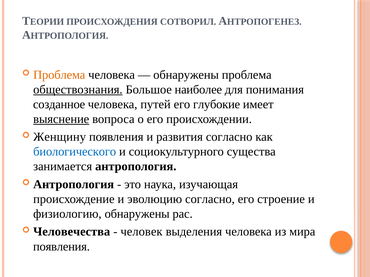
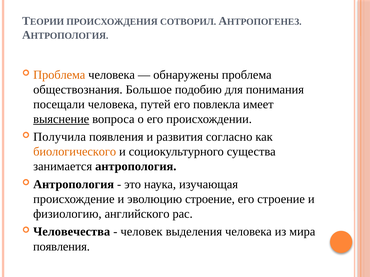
обществознания underline: present -> none (78, 90)
наиболее: наиболее -> подобию (198, 90)
созданное: созданное -> посещали (59, 104)
глубокие: глубокие -> повлекла (217, 104)
Женщину: Женщину -> Получила (60, 137)
биологического colour: blue -> orange (75, 152)
эволюцию согласно: согласно -> строение (210, 199)
физиологию обнаружены: обнаружены -> английского (137, 214)
